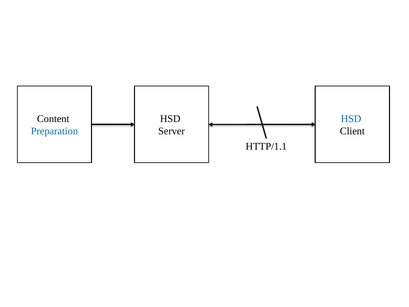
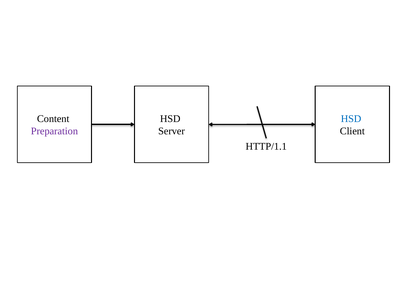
Preparation colour: blue -> purple (54, 131)
